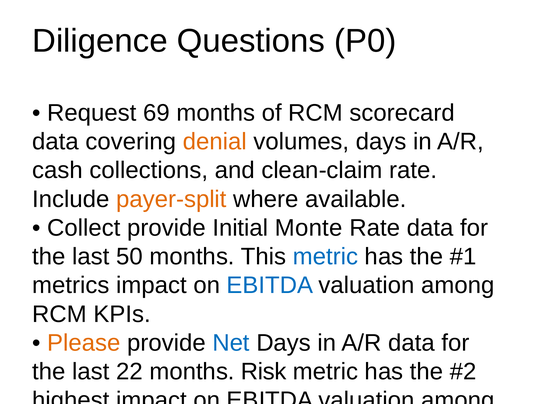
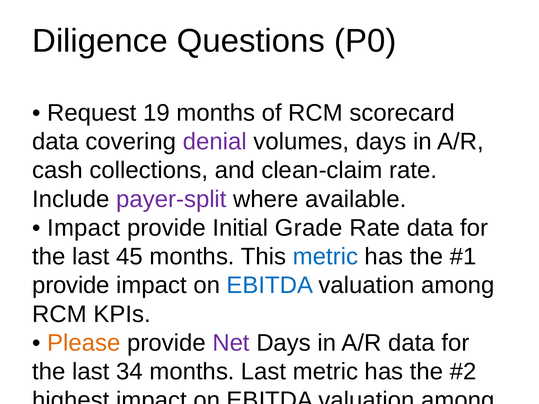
69: 69 -> 19 (156, 113)
denial colour: orange -> purple (215, 142)
payer-split colour: orange -> purple (171, 199)
Collect: Collect -> Impact (84, 228)
Monte: Monte -> Grade (309, 228)
50: 50 -> 45 (129, 257)
metrics: metrics -> provide (71, 286)
Net colour: blue -> purple (231, 343)
22: 22 -> 34 (129, 372)
months Risk: Risk -> Last (264, 372)
